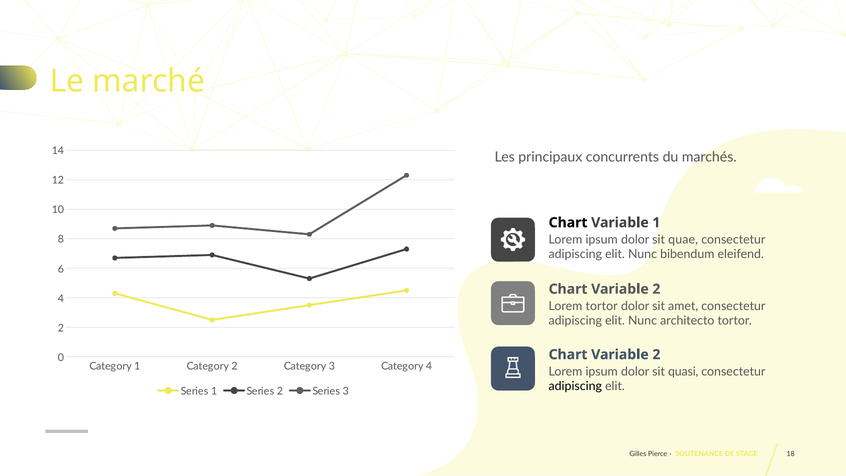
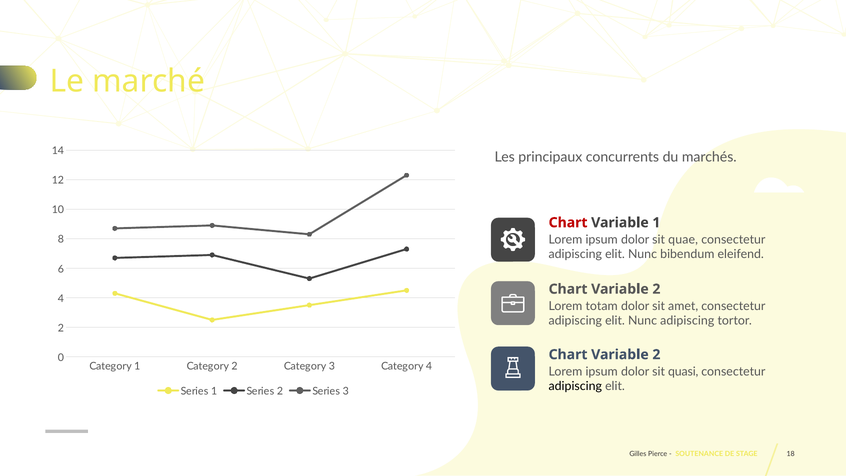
Chart colour: black -> red (568, 223)
Lorem tortor: tortor -> totam (602, 306)
Nunc architecto: architecto -> adipiscing (687, 321)
